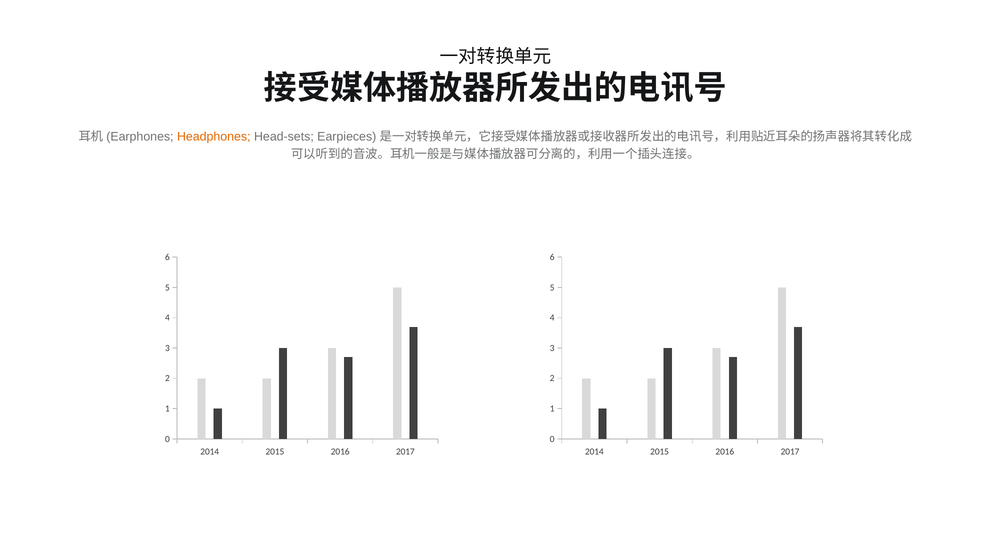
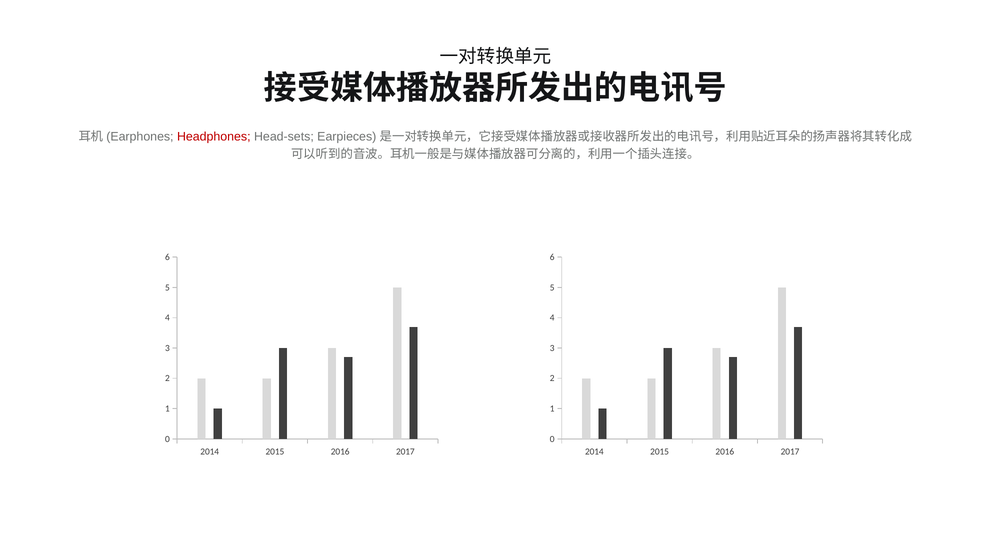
Headphones colour: orange -> red (214, 137)
